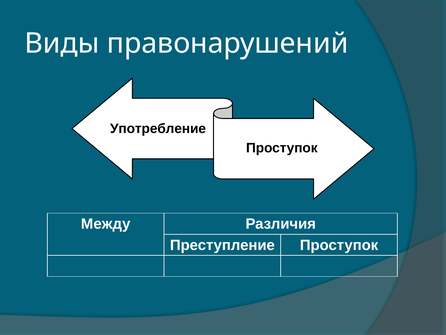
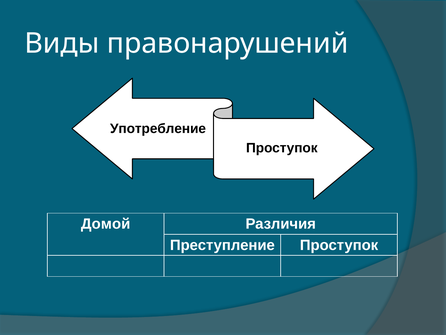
Между: Между -> Домой (106, 224)
